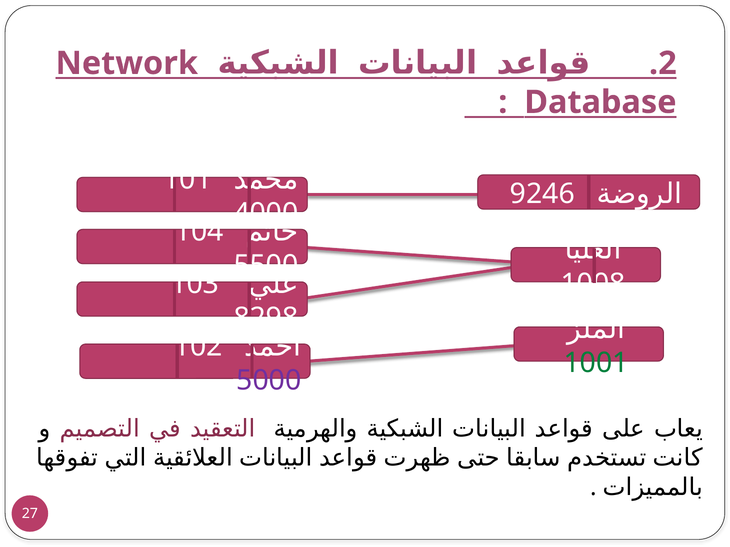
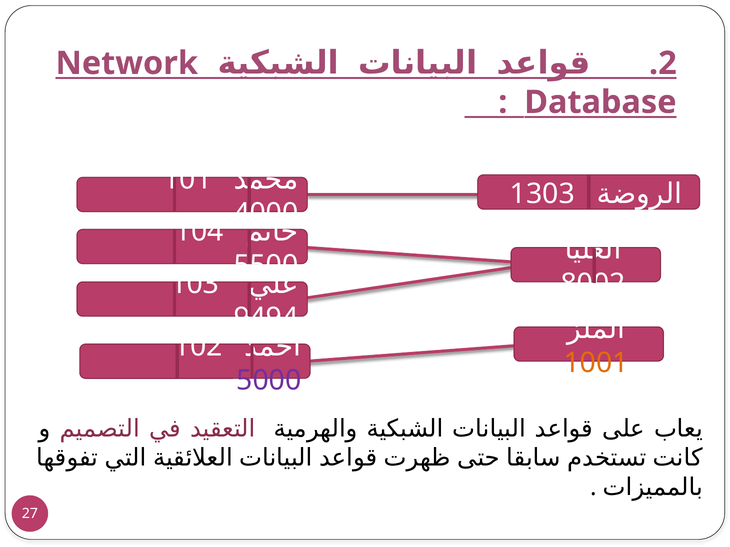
9246: 9246 -> 1303 (542, 194)
1008: 1008 -> 8002 (593, 284)
8298: 8298 -> 9494 (266, 318)
1001 colour: green -> orange (596, 363)
